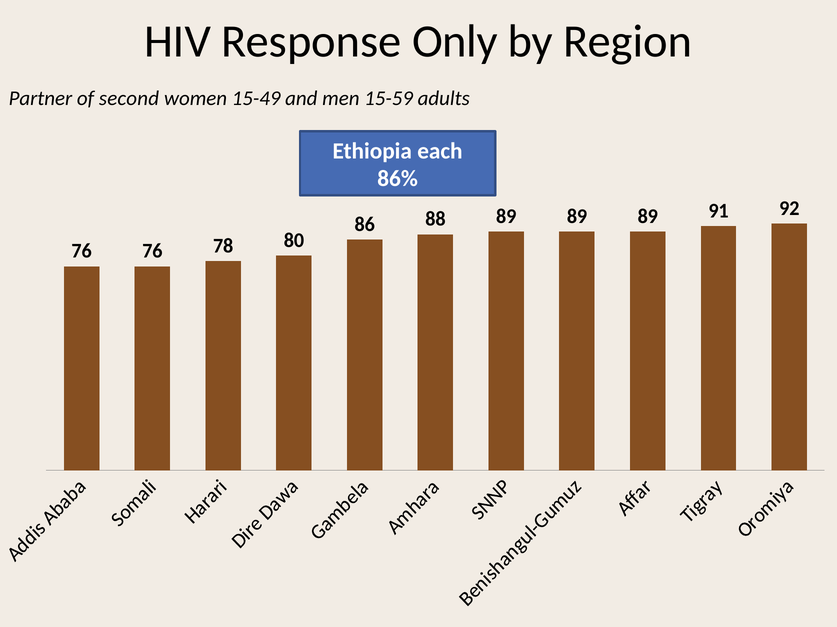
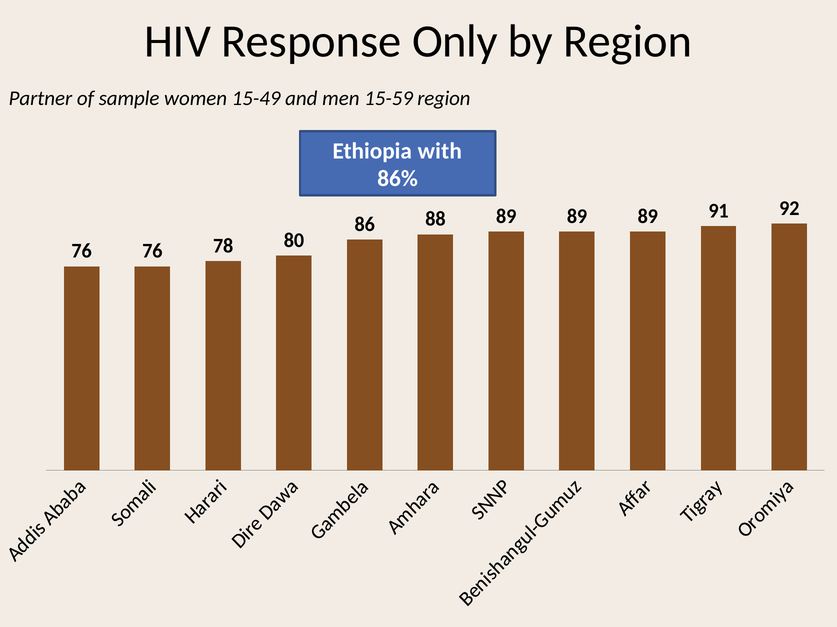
second: second -> sample (129, 99)
15-59 adults: adults -> region (444, 99)
each: each -> with (440, 151)
